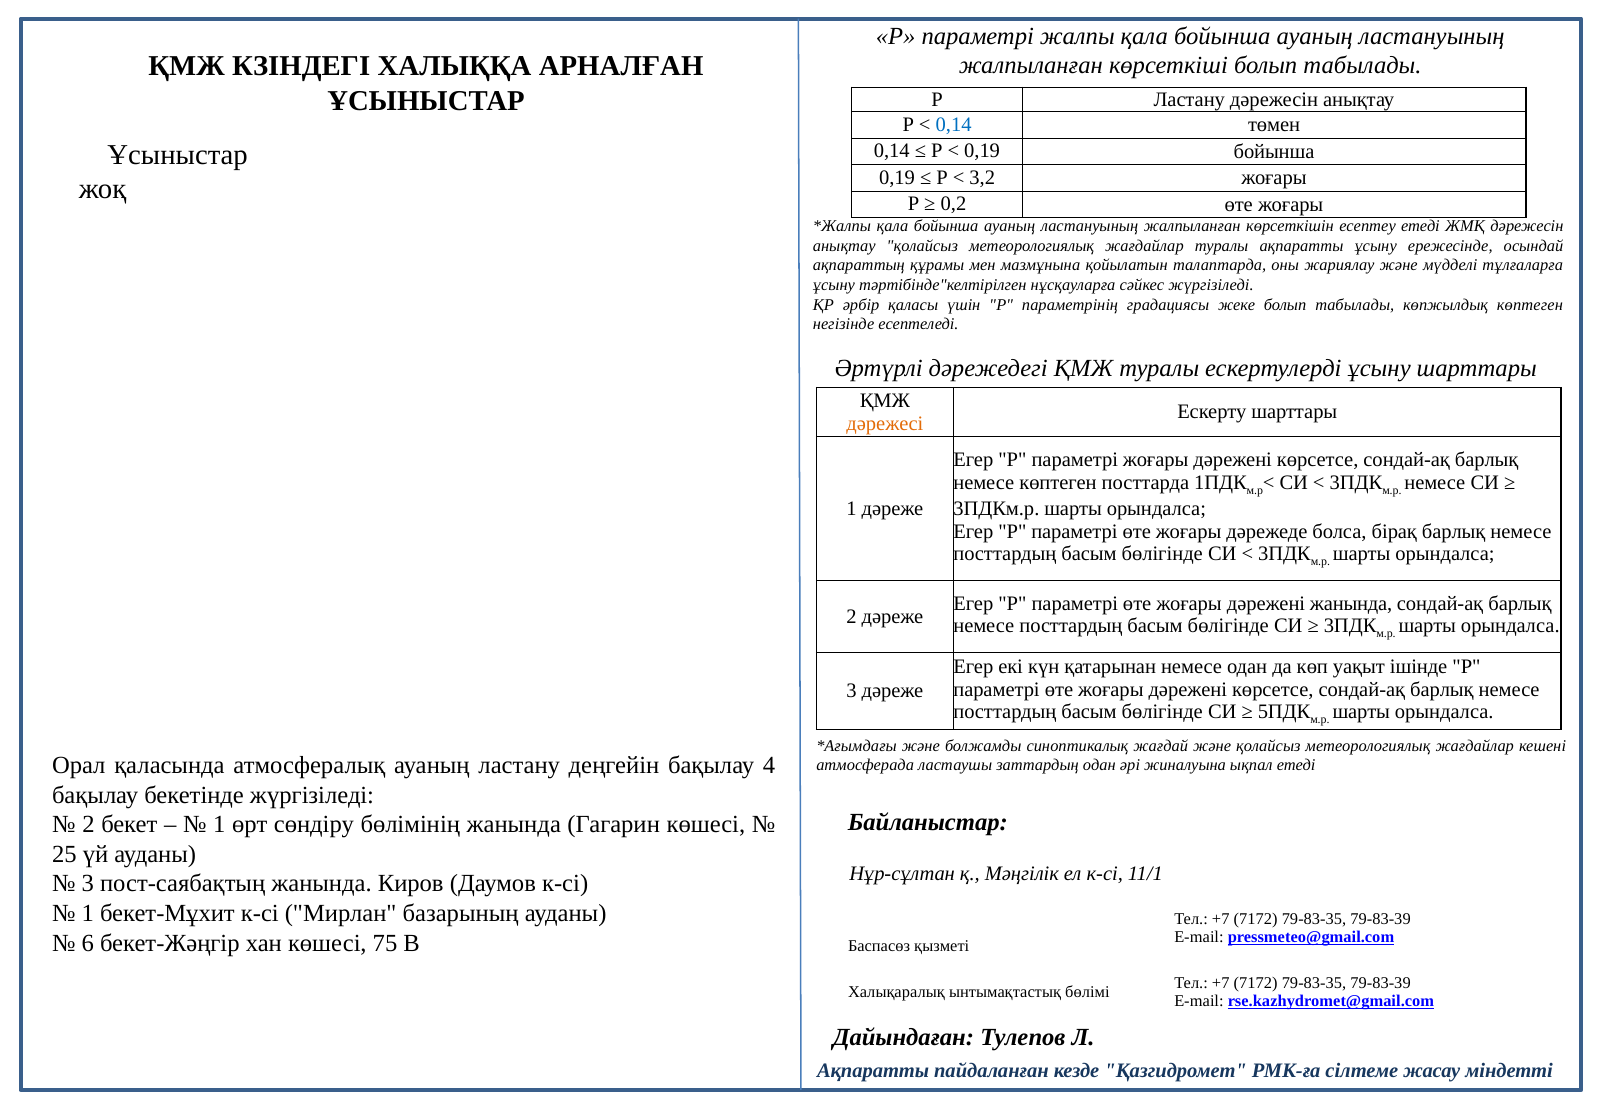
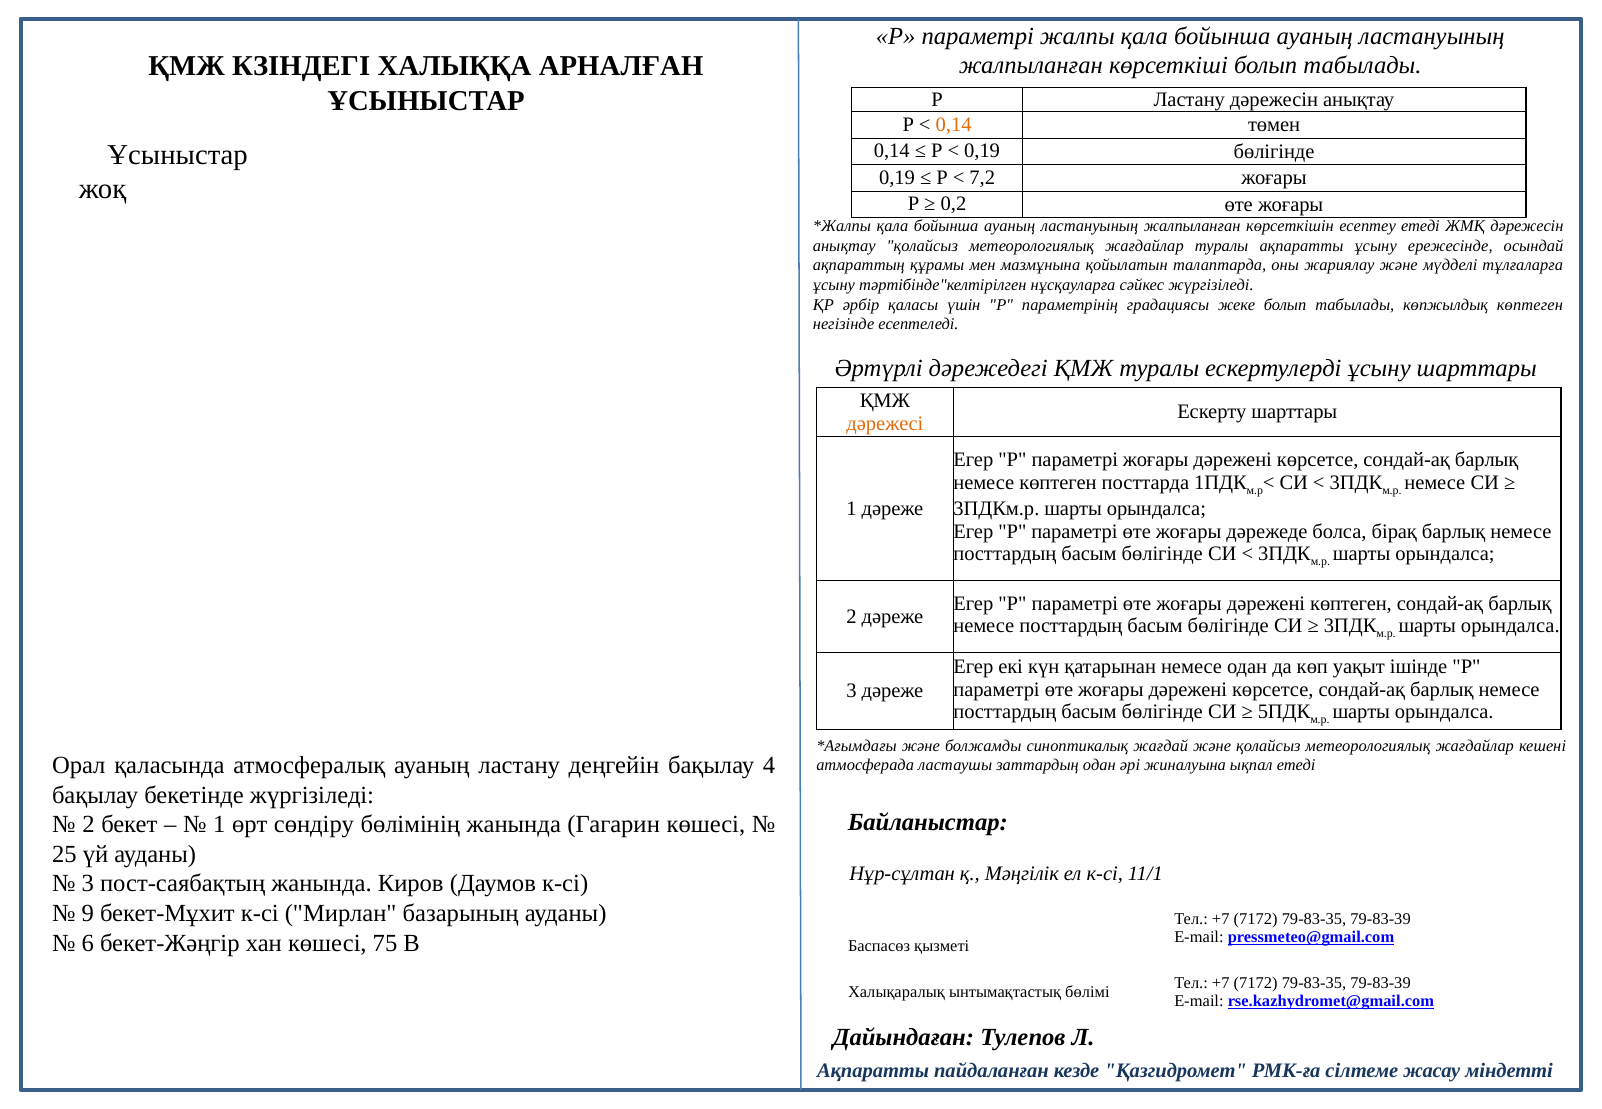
0,14 colour: blue -> orange (954, 125)
0,19 бойынша: бойынша -> бөлігінде (1274, 151)
3,2: 3,2 -> 7,2 (982, 178)
дәрежені жанында: жанында -> көптеген (1351, 603)
1: 1 -> 9 (88, 913)
